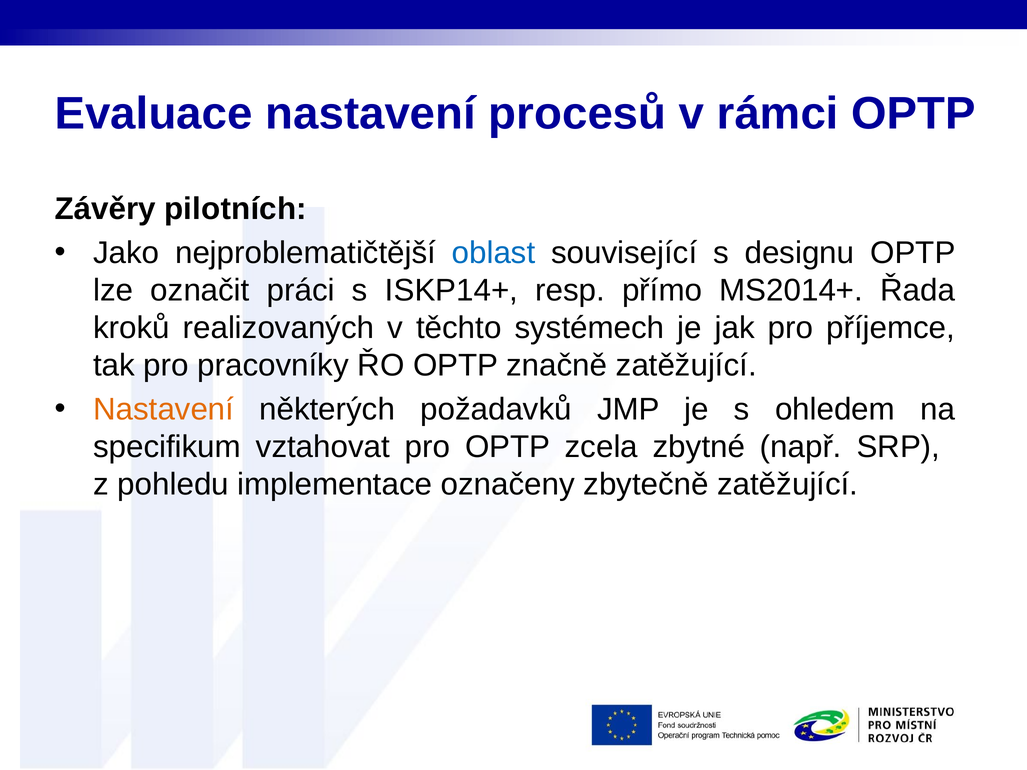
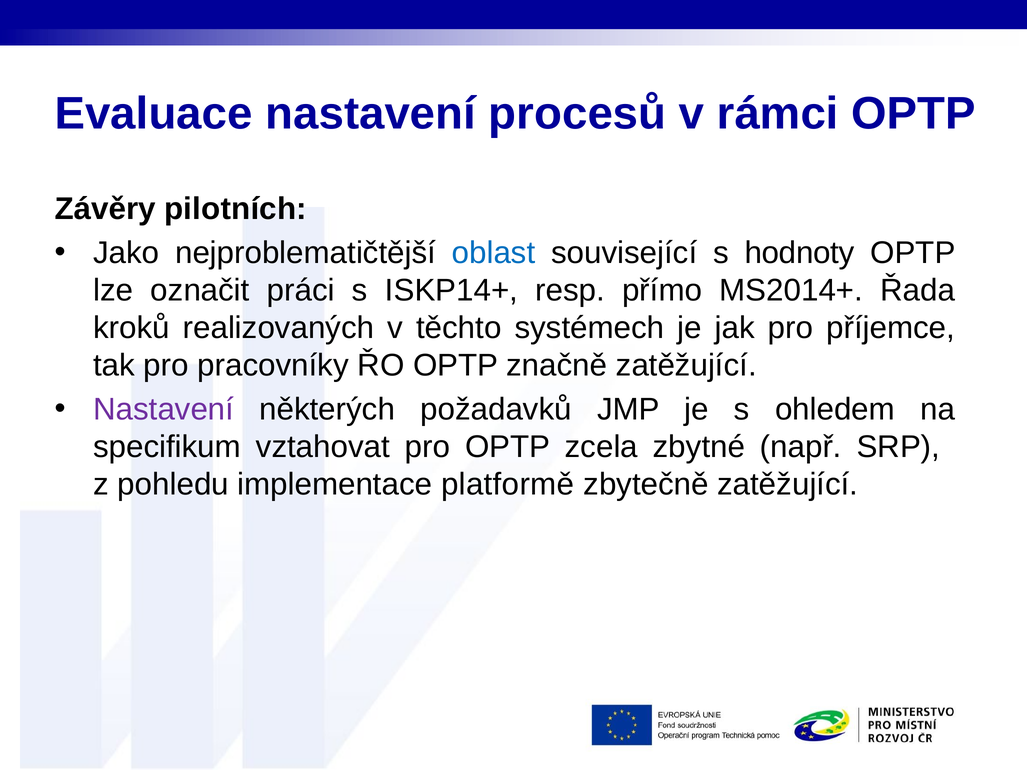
designu: designu -> hodnoty (800, 253)
Nastavení colour: orange -> purple (164, 410)
označeny: označeny -> platformě (508, 485)
